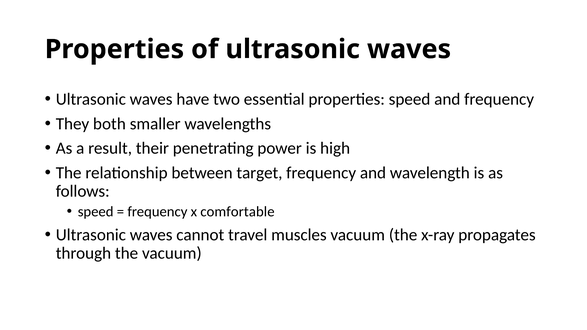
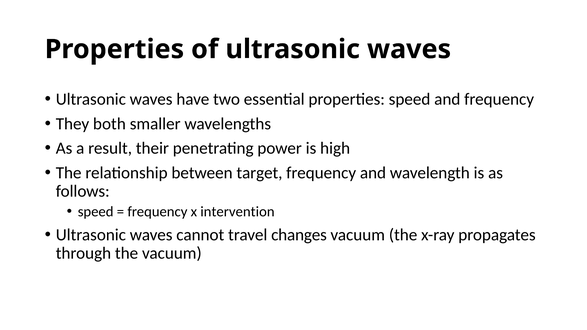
comfortable: comfortable -> intervention (237, 212)
muscles: muscles -> changes (299, 235)
